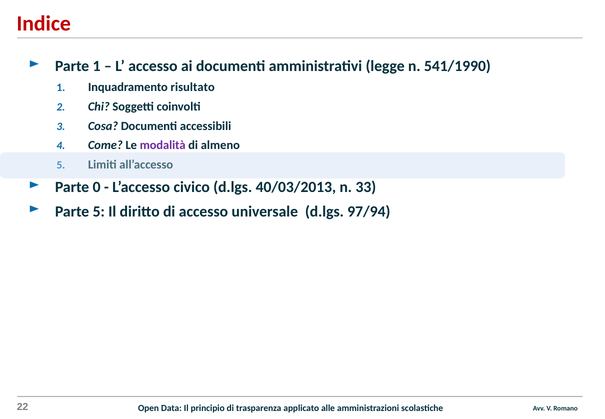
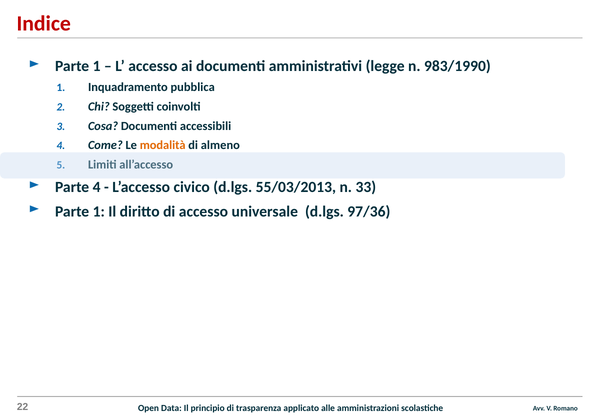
541/1990: 541/1990 -> 983/1990 (457, 66)
risultato: risultato -> pubblica (193, 87)
modalità colour: purple -> orange (163, 145)
Parte 0: 0 -> 4 (97, 187)
40/03/2013: 40/03/2013 -> 55/03/2013 (296, 187)
5: 5 -> 1 (99, 212)
97/94: 97/94 -> 97/36 (369, 212)
